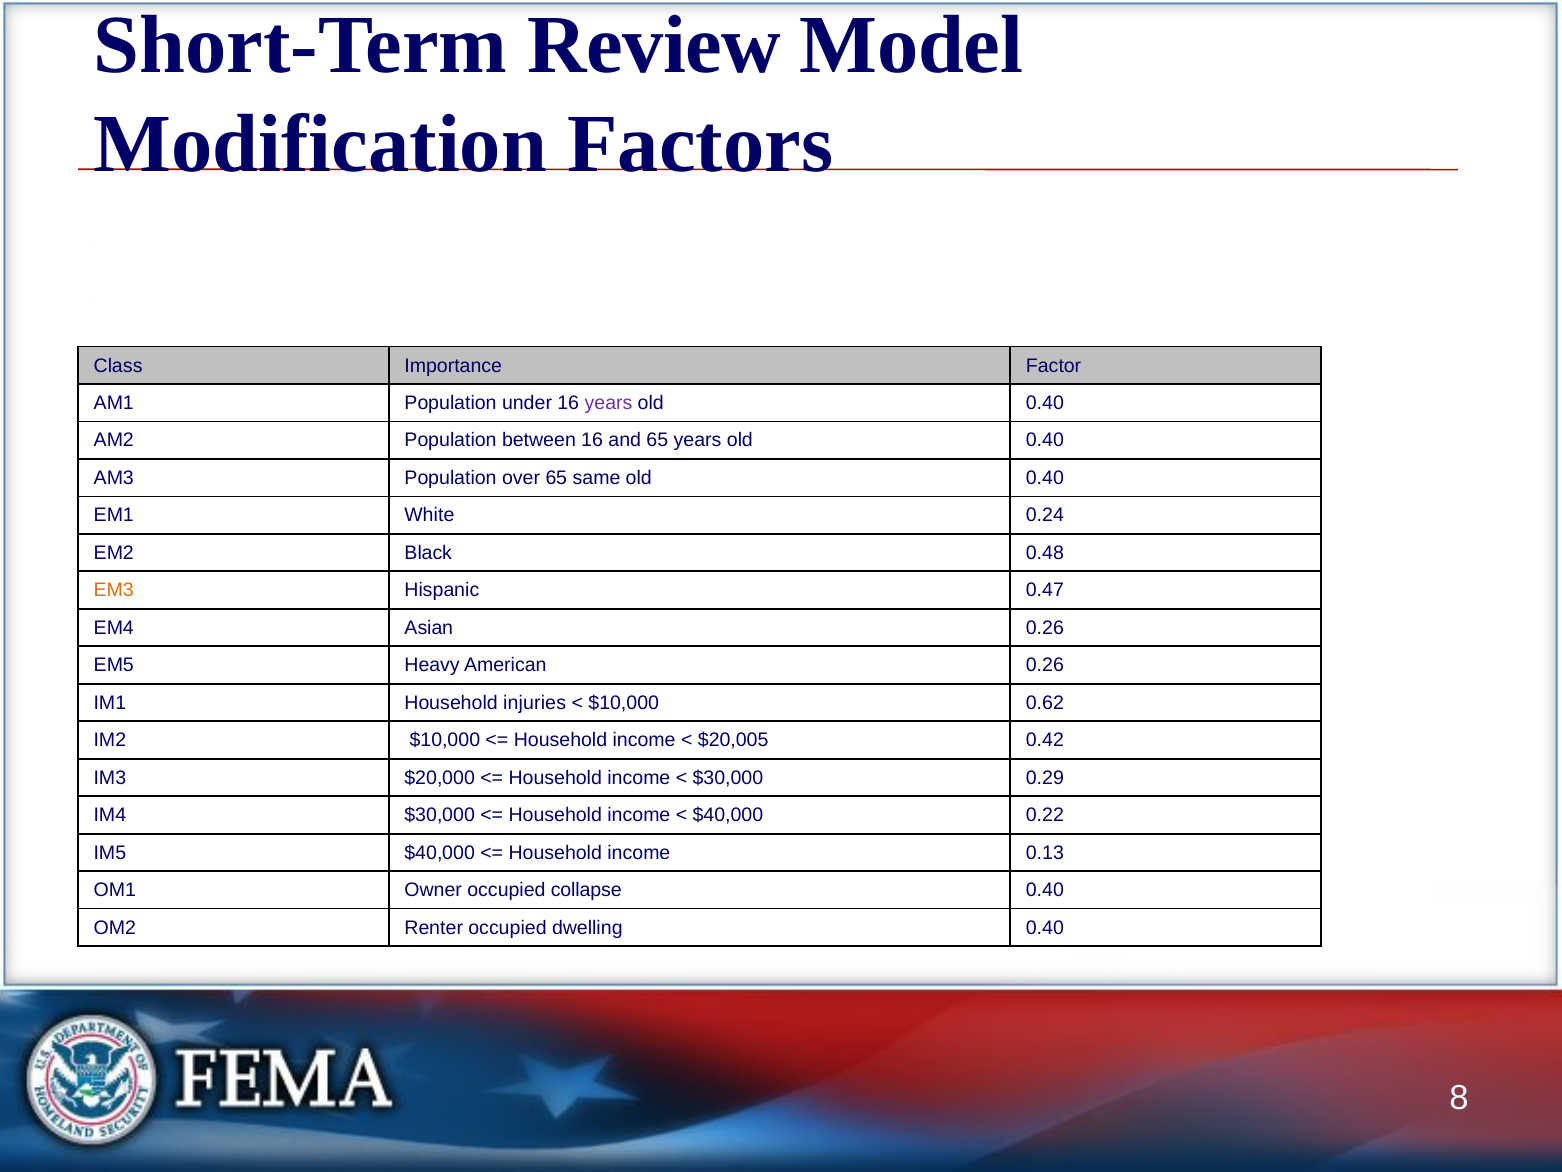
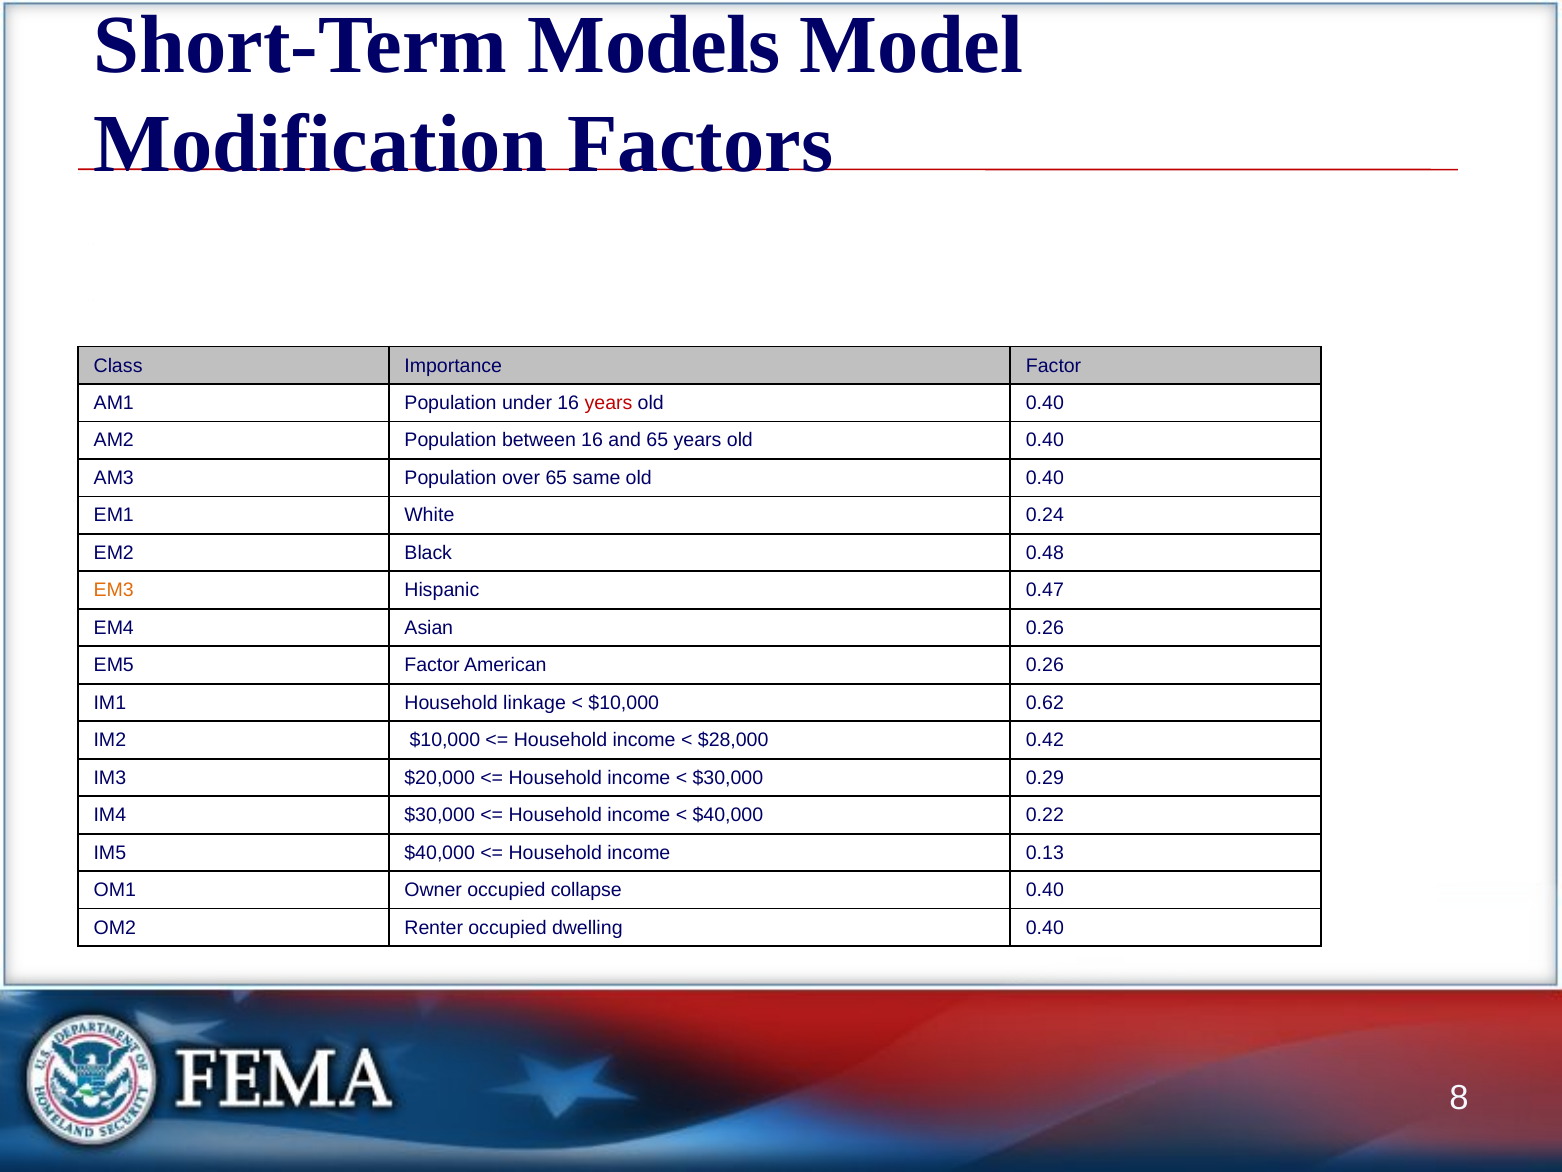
Review: Review -> Models (654, 45)
years colour: purple -> red (609, 403)
EM5 Heavy: Heavy -> Factor (432, 665)
injuries: injuries -> linkage (535, 702)
$20,005: $20,005 -> $28,000 (733, 740)
